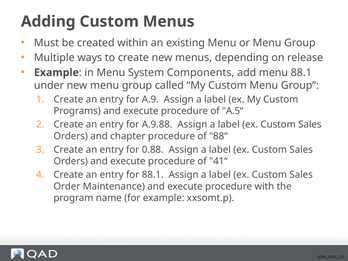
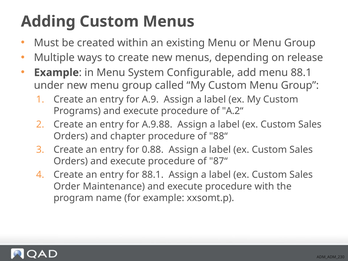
Components: Components -> Configurable (201, 73)
A.5“: A.5“ -> A.2“ (233, 111)
41“: 41“ -> 87“ (218, 161)
